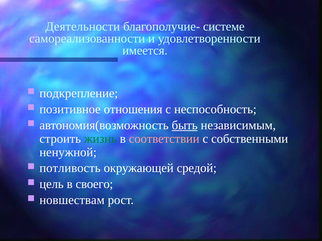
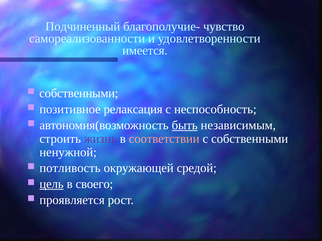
Деятельности: Деятельности -> Подчиненный (83, 27)
системе: системе -> чувство (224, 27)
подкрепление: подкрепление -> собственными (79, 93)
отношения: отношения -> релаксация (133, 109)
жизнь colour: green -> purple (100, 139)
цель underline: none -> present (52, 184)
новшествам: новшествам -> проявляется (72, 200)
